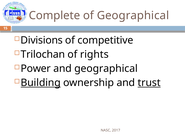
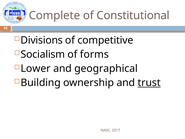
of Geographical: Geographical -> Constitutional (133, 15)
Trilochan: Trilochan -> Socialism (43, 54)
rights: rights -> forms (94, 54)
Power: Power -> Lower (36, 68)
Building underline: present -> none (41, 83)
